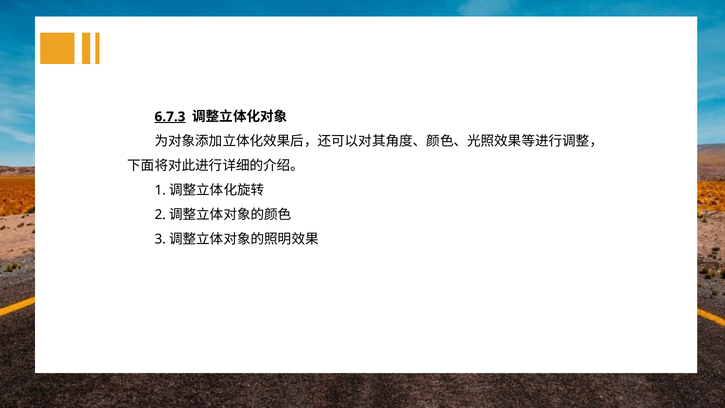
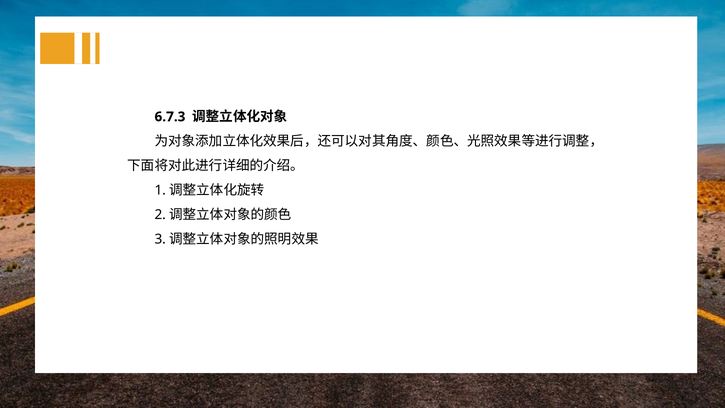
6.7.3 underline: present -> none (170, 117)
